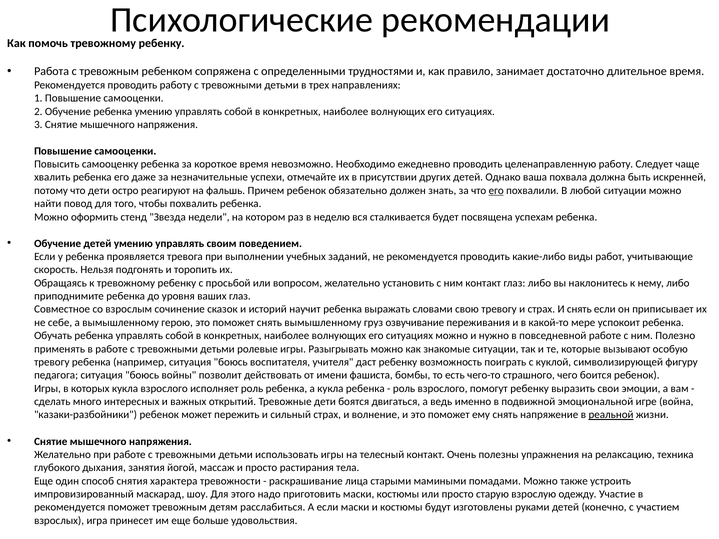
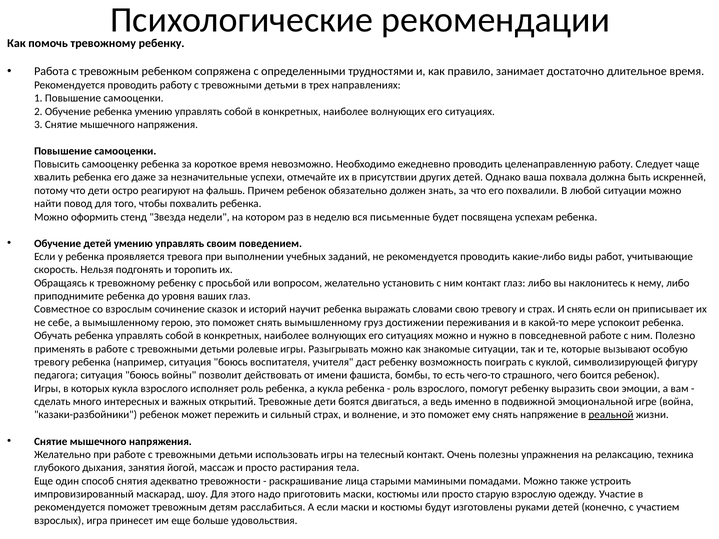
его underline: present -> none (496, 191)
сталкивается: сталкивается -> письменные (400, 217)
озвучивание: озвучивание -> достижении (415, 323)
характера: характера -> адекватно (174, 481)
